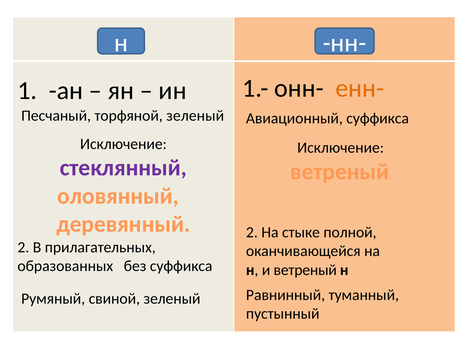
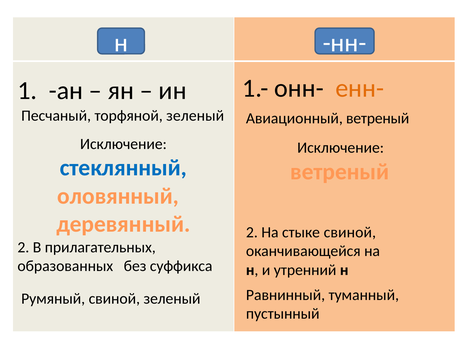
Авиационный суффикса: суффикса -> ветреный (378, 118)
стеклянный colour: purple -> blue (123, 168)
стыке полной: полной -> свиной (350, 232)
и ветреный: ветреный -> утренний (305, 270)
